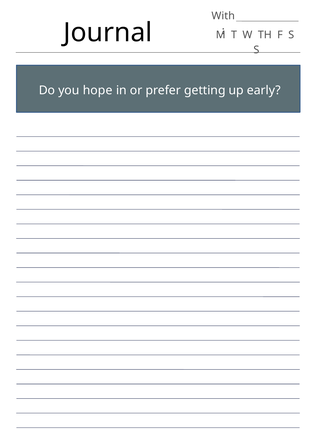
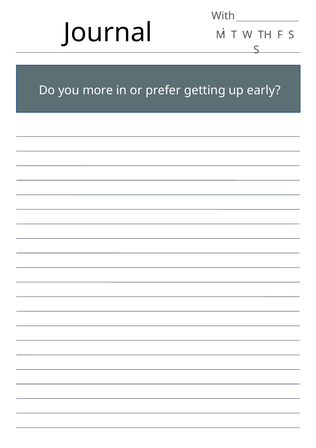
hope: hope -> more (98, 90)
